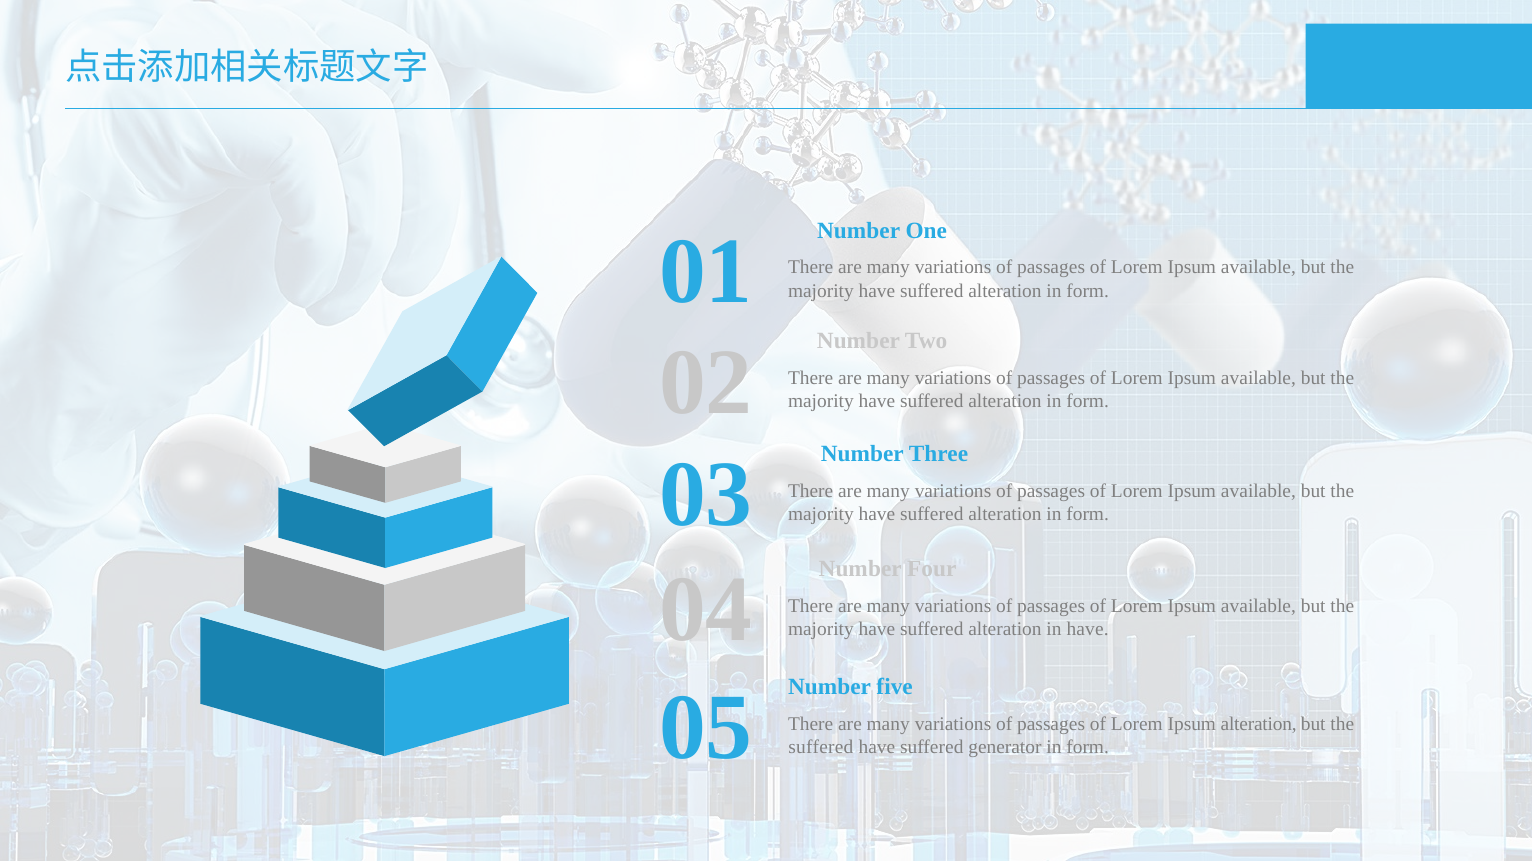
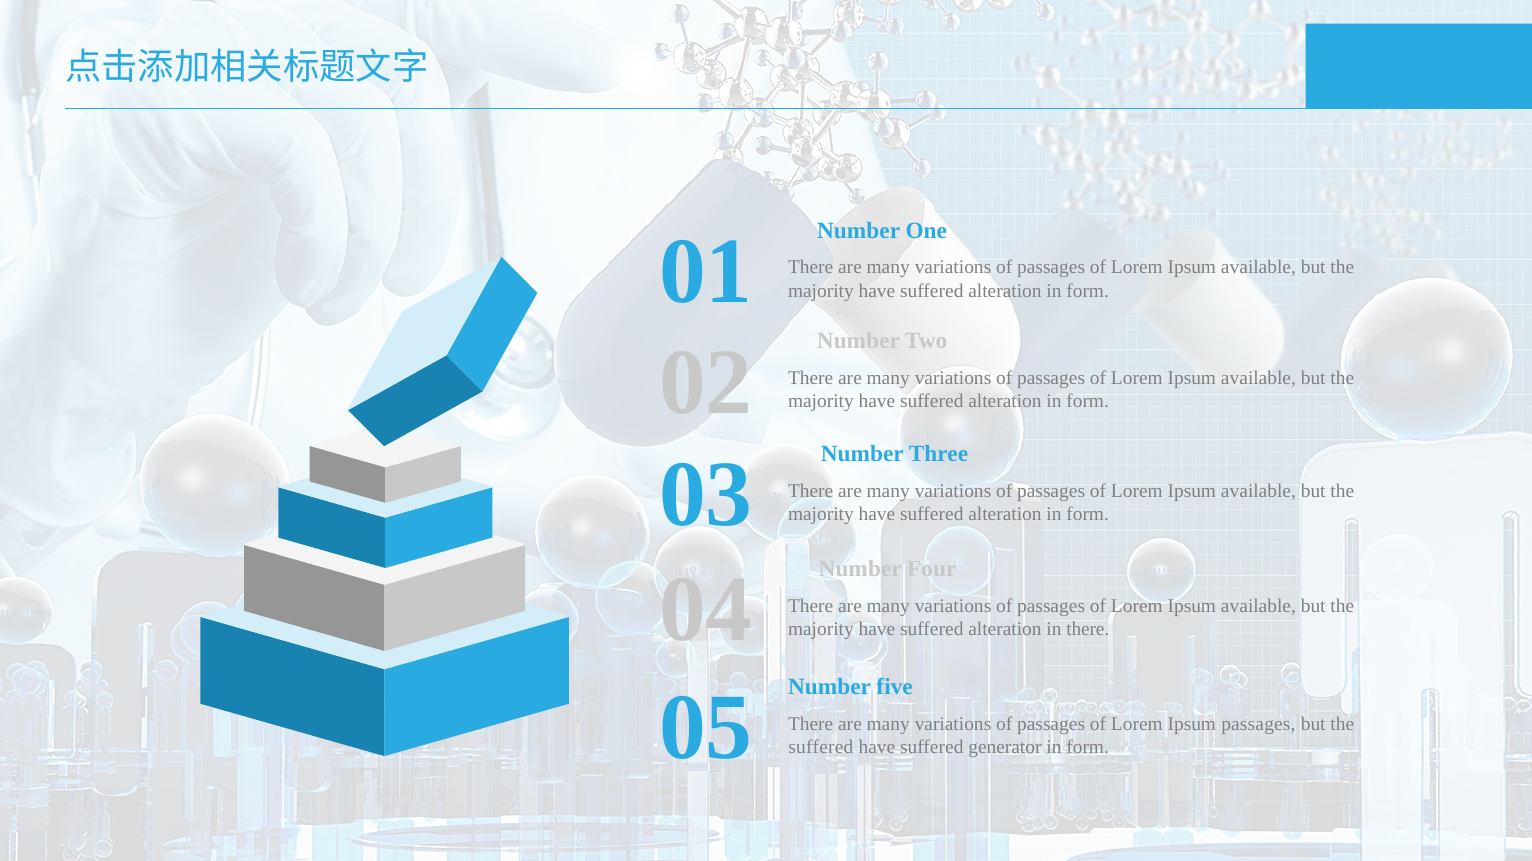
in have: have -> there (1088, 630)
Ipsum alteration: alteration -> passages (1258, 725)
